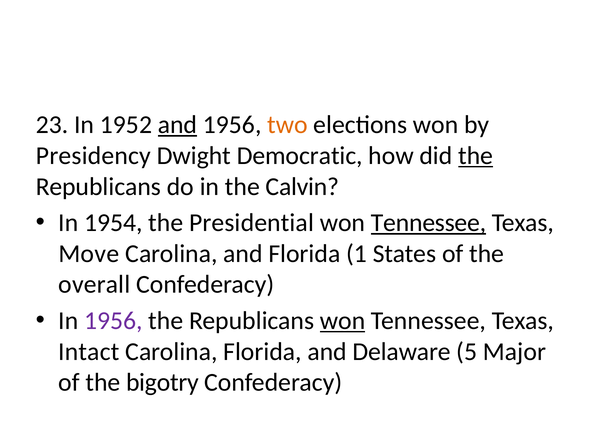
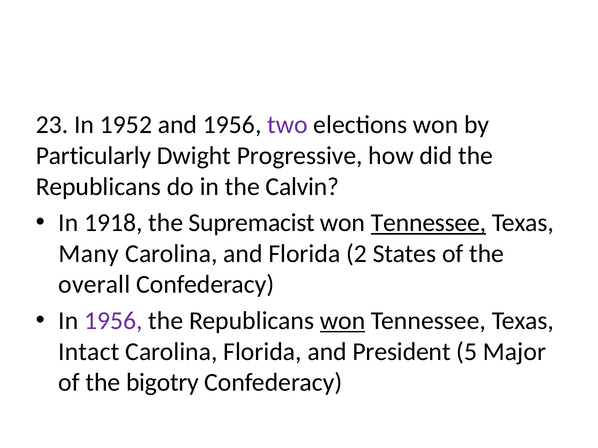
and underline: present -> none (178, 125)
two colour: orange -> purple (287, 125)
Presidency: Presidency -> Particularly (94, 156)
Democratic: Democratic -> Progressive (300, 156)
the underline: present -> none (476, 156)
1954: 1954 -> 1918 (113, 223)
Presidential: Presidential -> Supremacist (252, 223)
Move: Move -> Many (89, 254)
1: 1 -> 2 (357, 254)
Delaware: Delaware -> President (402, 352)
